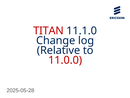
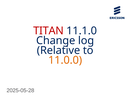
11.0.0 colour: red -> orange (65, 60)
